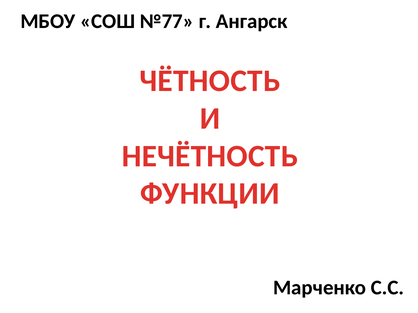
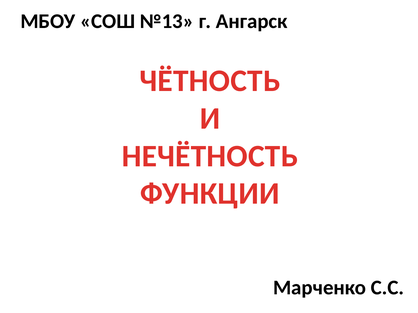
№77: №77 -> №13 (167, 21)
